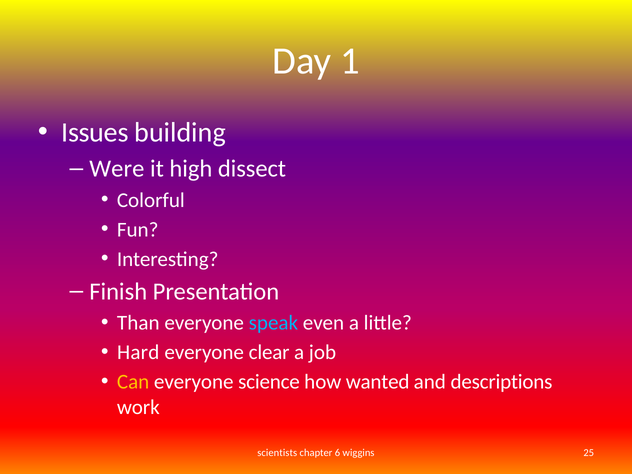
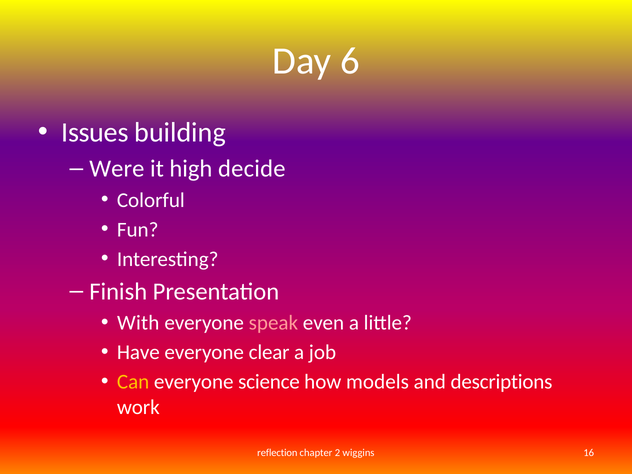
1: 1 -> 6 (350, 61)
dissect: dissect -> decide (252, 169)
Than: Than -> With (138, 323)
speak colour: light blue -> pink (273, 323)
Hard: Hard -> Have (138, 352)
wanted: wanted -> models (378, 382)
scientists: scientists -> reflection (277, 453)
6: 6 -> 2 (337, 453)
25: 25 -> 16 (589, 453)
